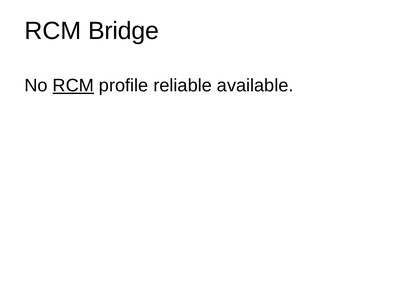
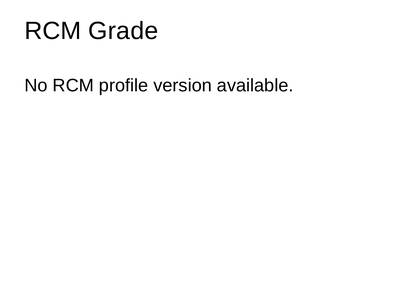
Bridge: Bridge -> Grade (123, 31)
RCM underline: present -> none (73, 86)
reliable: reliable -> version (183, 86)
